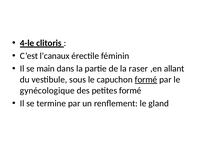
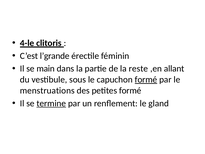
l’canaux: l’canaux -> l’grande (55, 56)
raser: raser -> reste (138, 69)
gynécologique: gynécologique -> menstruations (47, 90)
termine underline: none -> present (51, 103)
